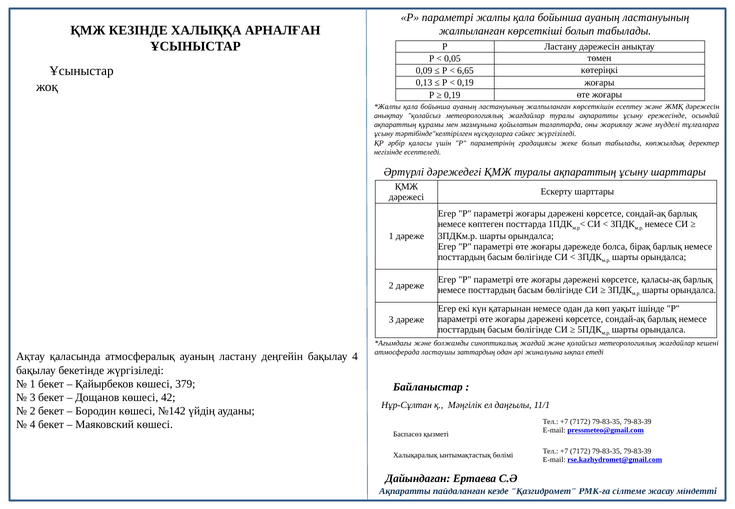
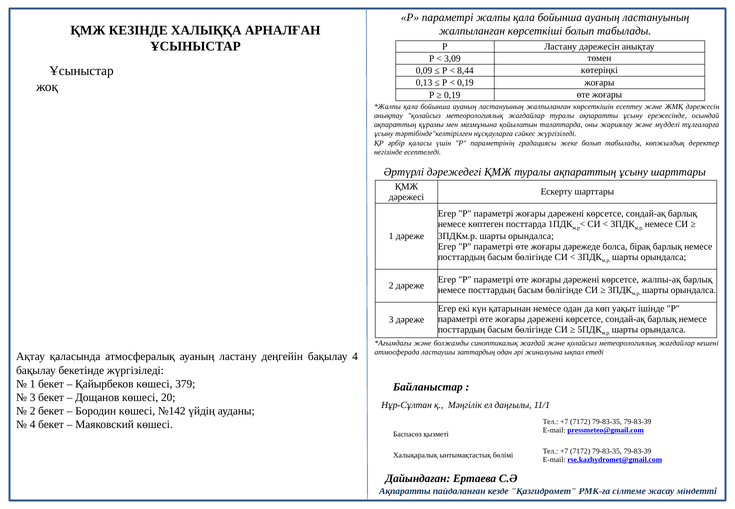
0,05: 0,05 -> 3,09 (452, 59)
6,65: 6,65 -> 8,44 (465, 71)
қаласы-ақ: қаласы-ақ -> жалпы-ақ (661, 280)
42: 42 -> 20 (168, 397)
